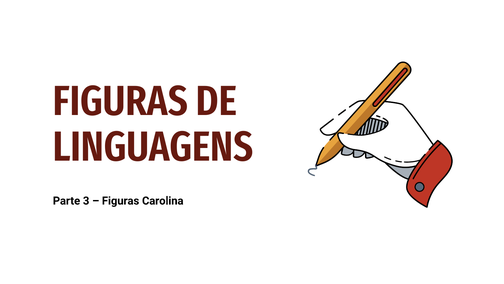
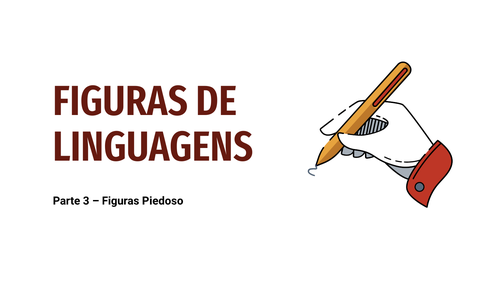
Carolina: Carolina -> Piedoso (163, 201)
